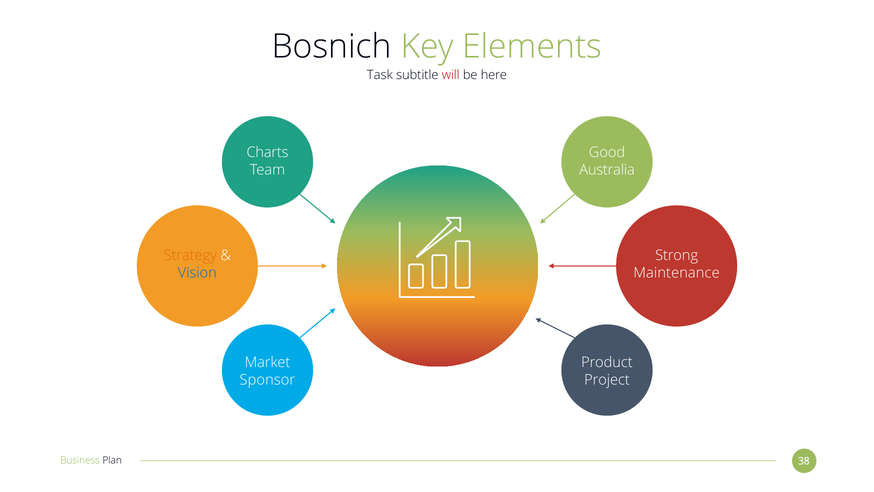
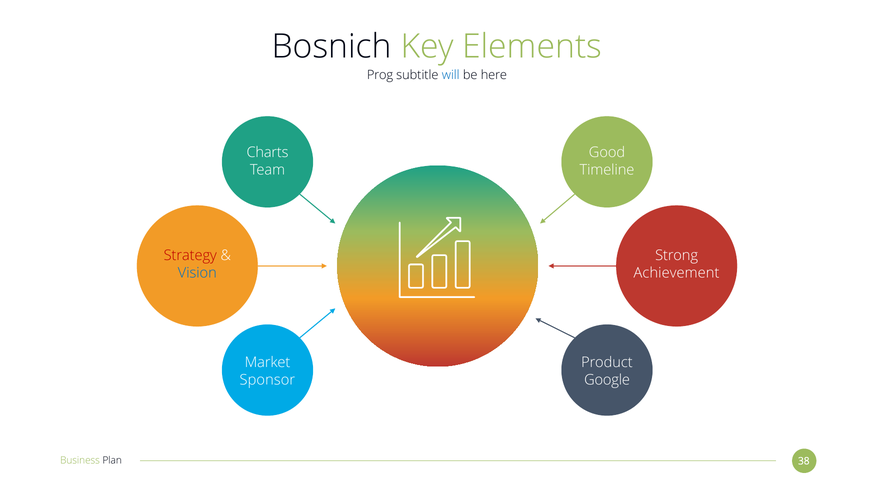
Task: Task -> Prog (380, 75)
will colour: red -> blue (451, 75)
Australia: Australia -> Timeline (607, 170)
Strategy colour: orange -> red (190, 255)
Maintenance: Maintenance -> Achievement (677, 273)
Project: Project -> Google (607, 379)
